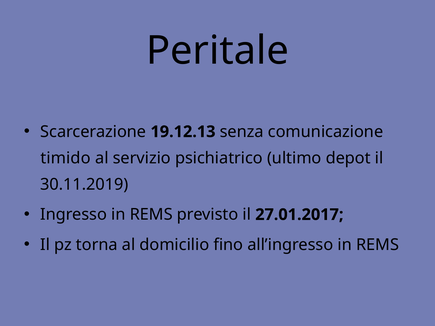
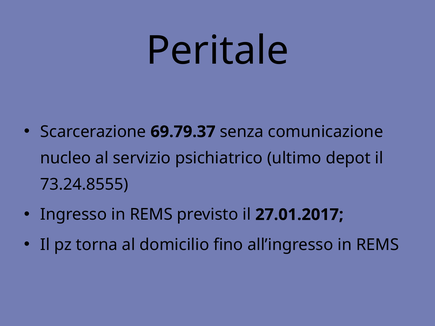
19.12.13: 19.12.13 -> 69.79.37 (183, 132)
timido: timido -> nucleo (66, 158)
30.11.2019: 30.11.2019 -> 73.24.8555 (84, 185)
